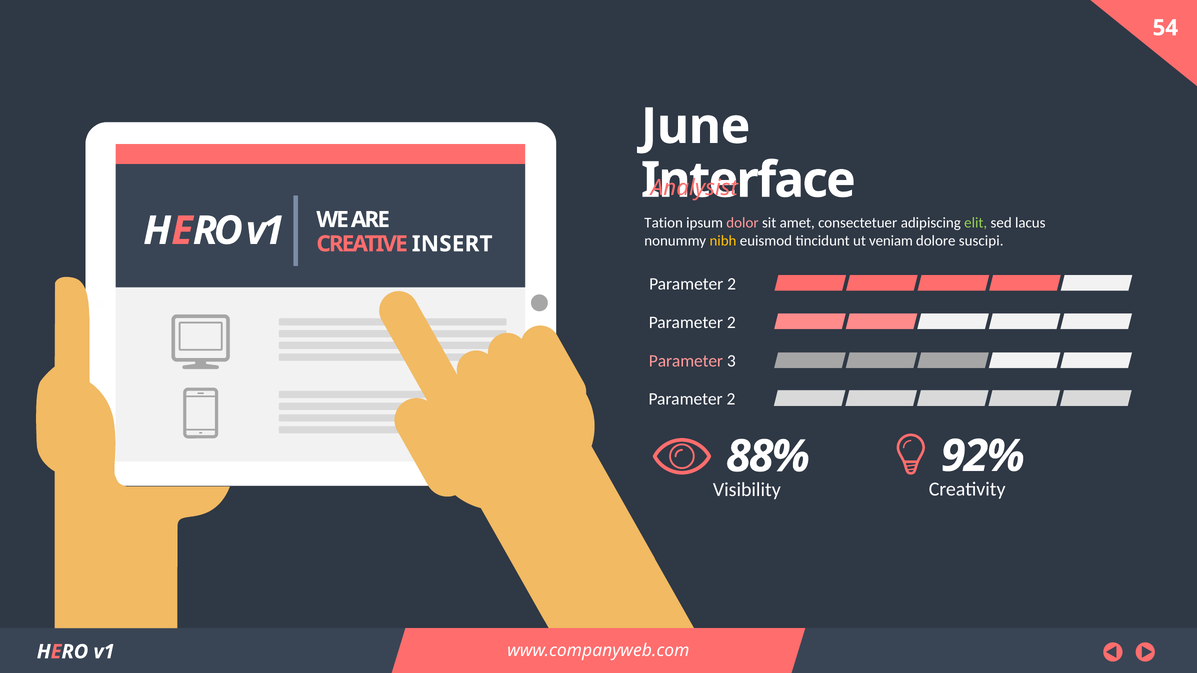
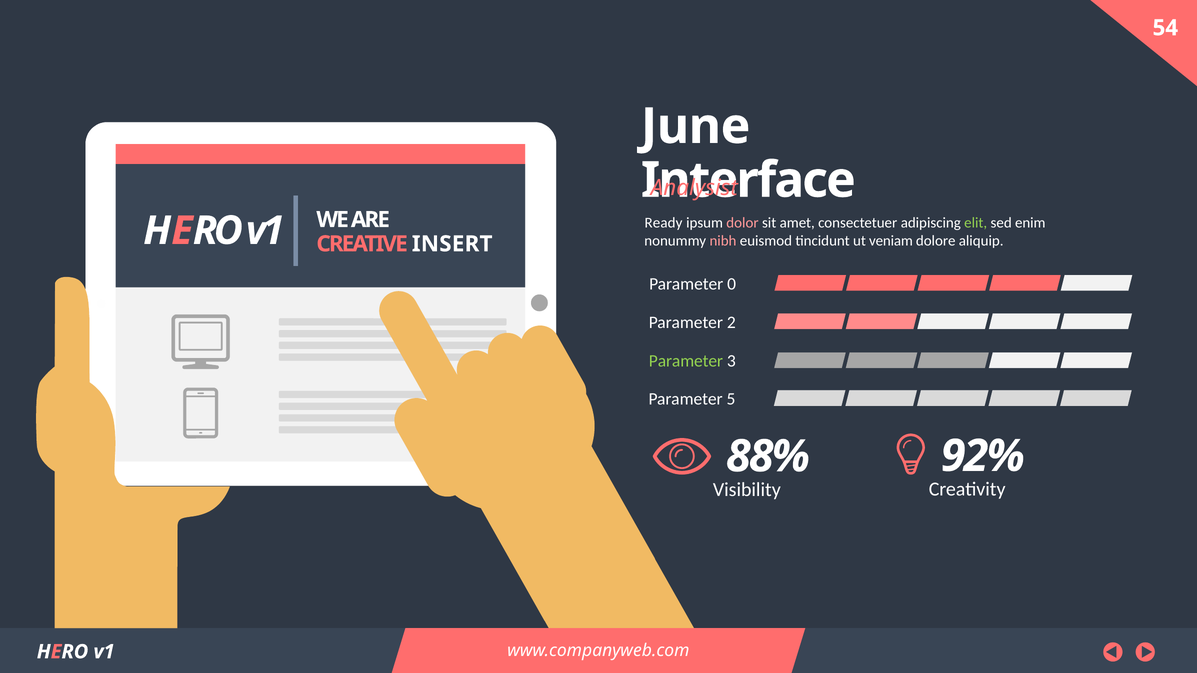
Tation: Tation -> Ready (664, 223)
lacus: lacus -> enim (1030, 223)
nibh colour: yellow -> pink (723, 241)
suscipi: suscipi -> aliquip (981, 241)
2: 2 -> 0 (732, 284)
Parameter colour: pink -> light green (686, 361)
2: 2 -> 5 (731, 399)
